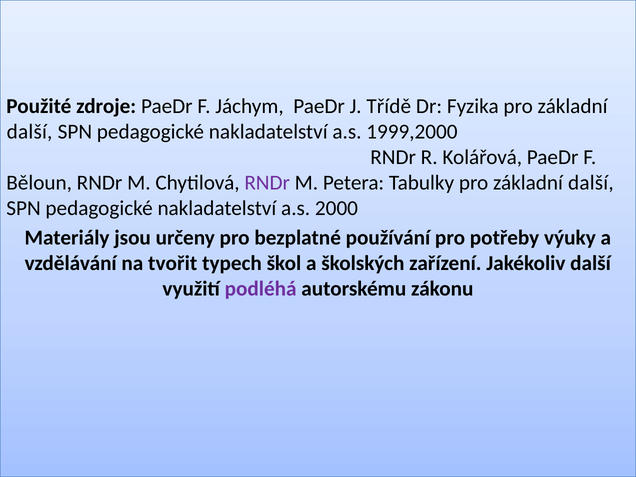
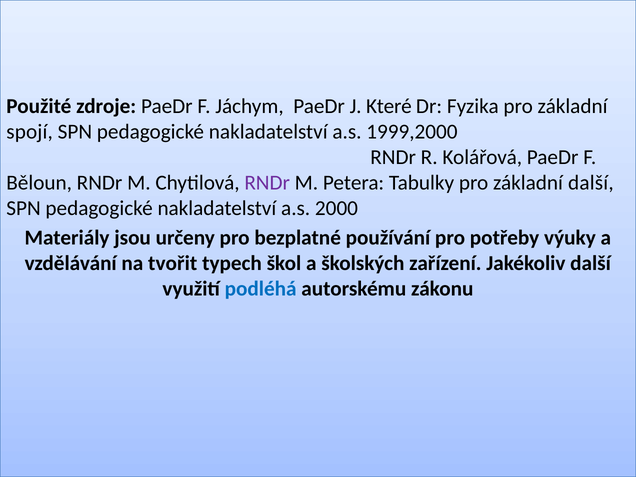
Třídě: Třídě -> Které (389, 106)
další: další -> spojí (30, 132)
podléhá colour: purple -> blue (261, 289)
